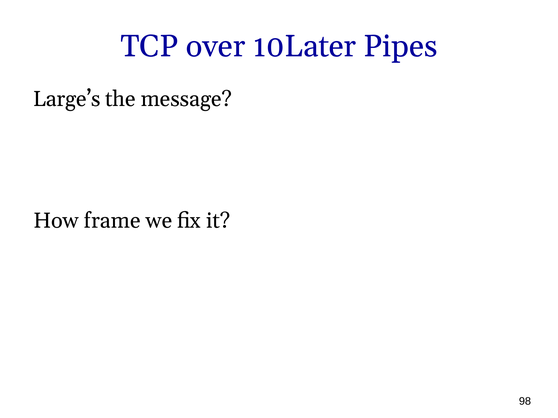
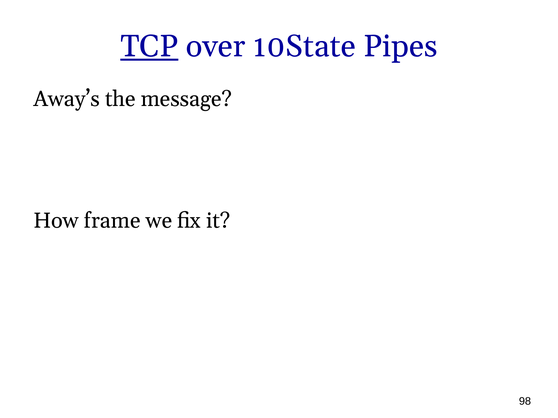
TCP underline: none -> present (149, 46)
10Later: 10Later -> 10State (304, 46)
Large’s: Large’s -> Away’s (67, 99)
